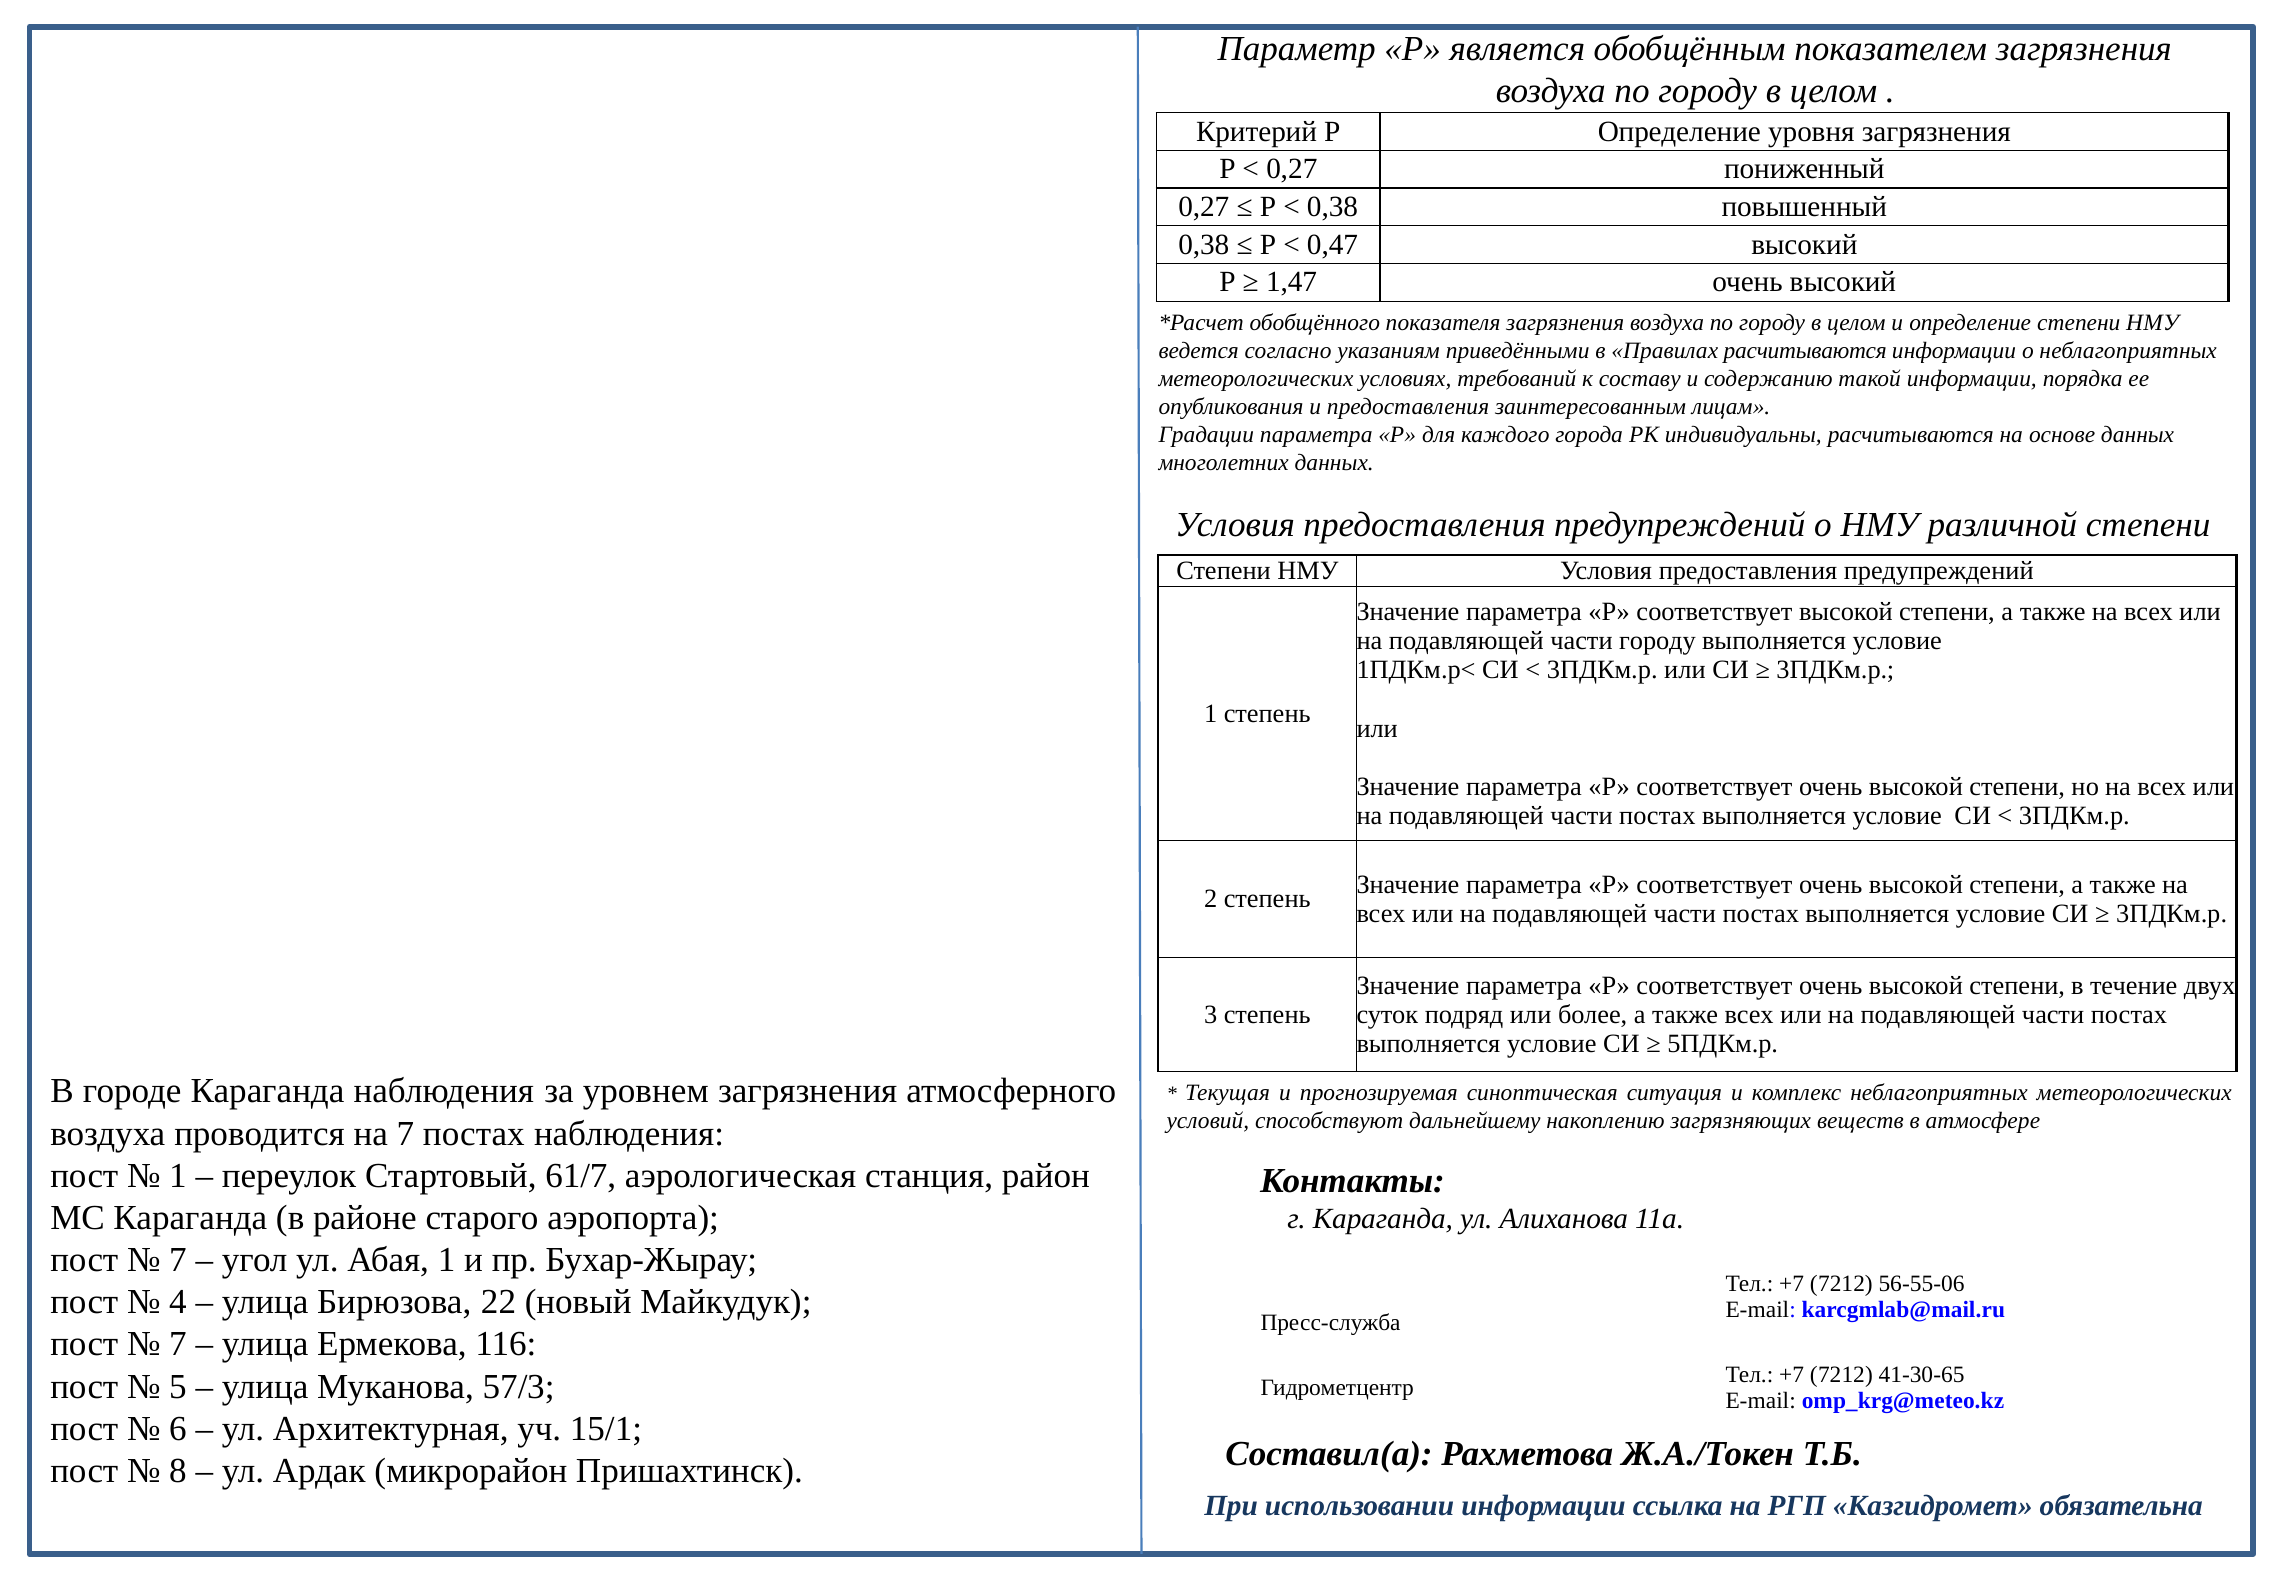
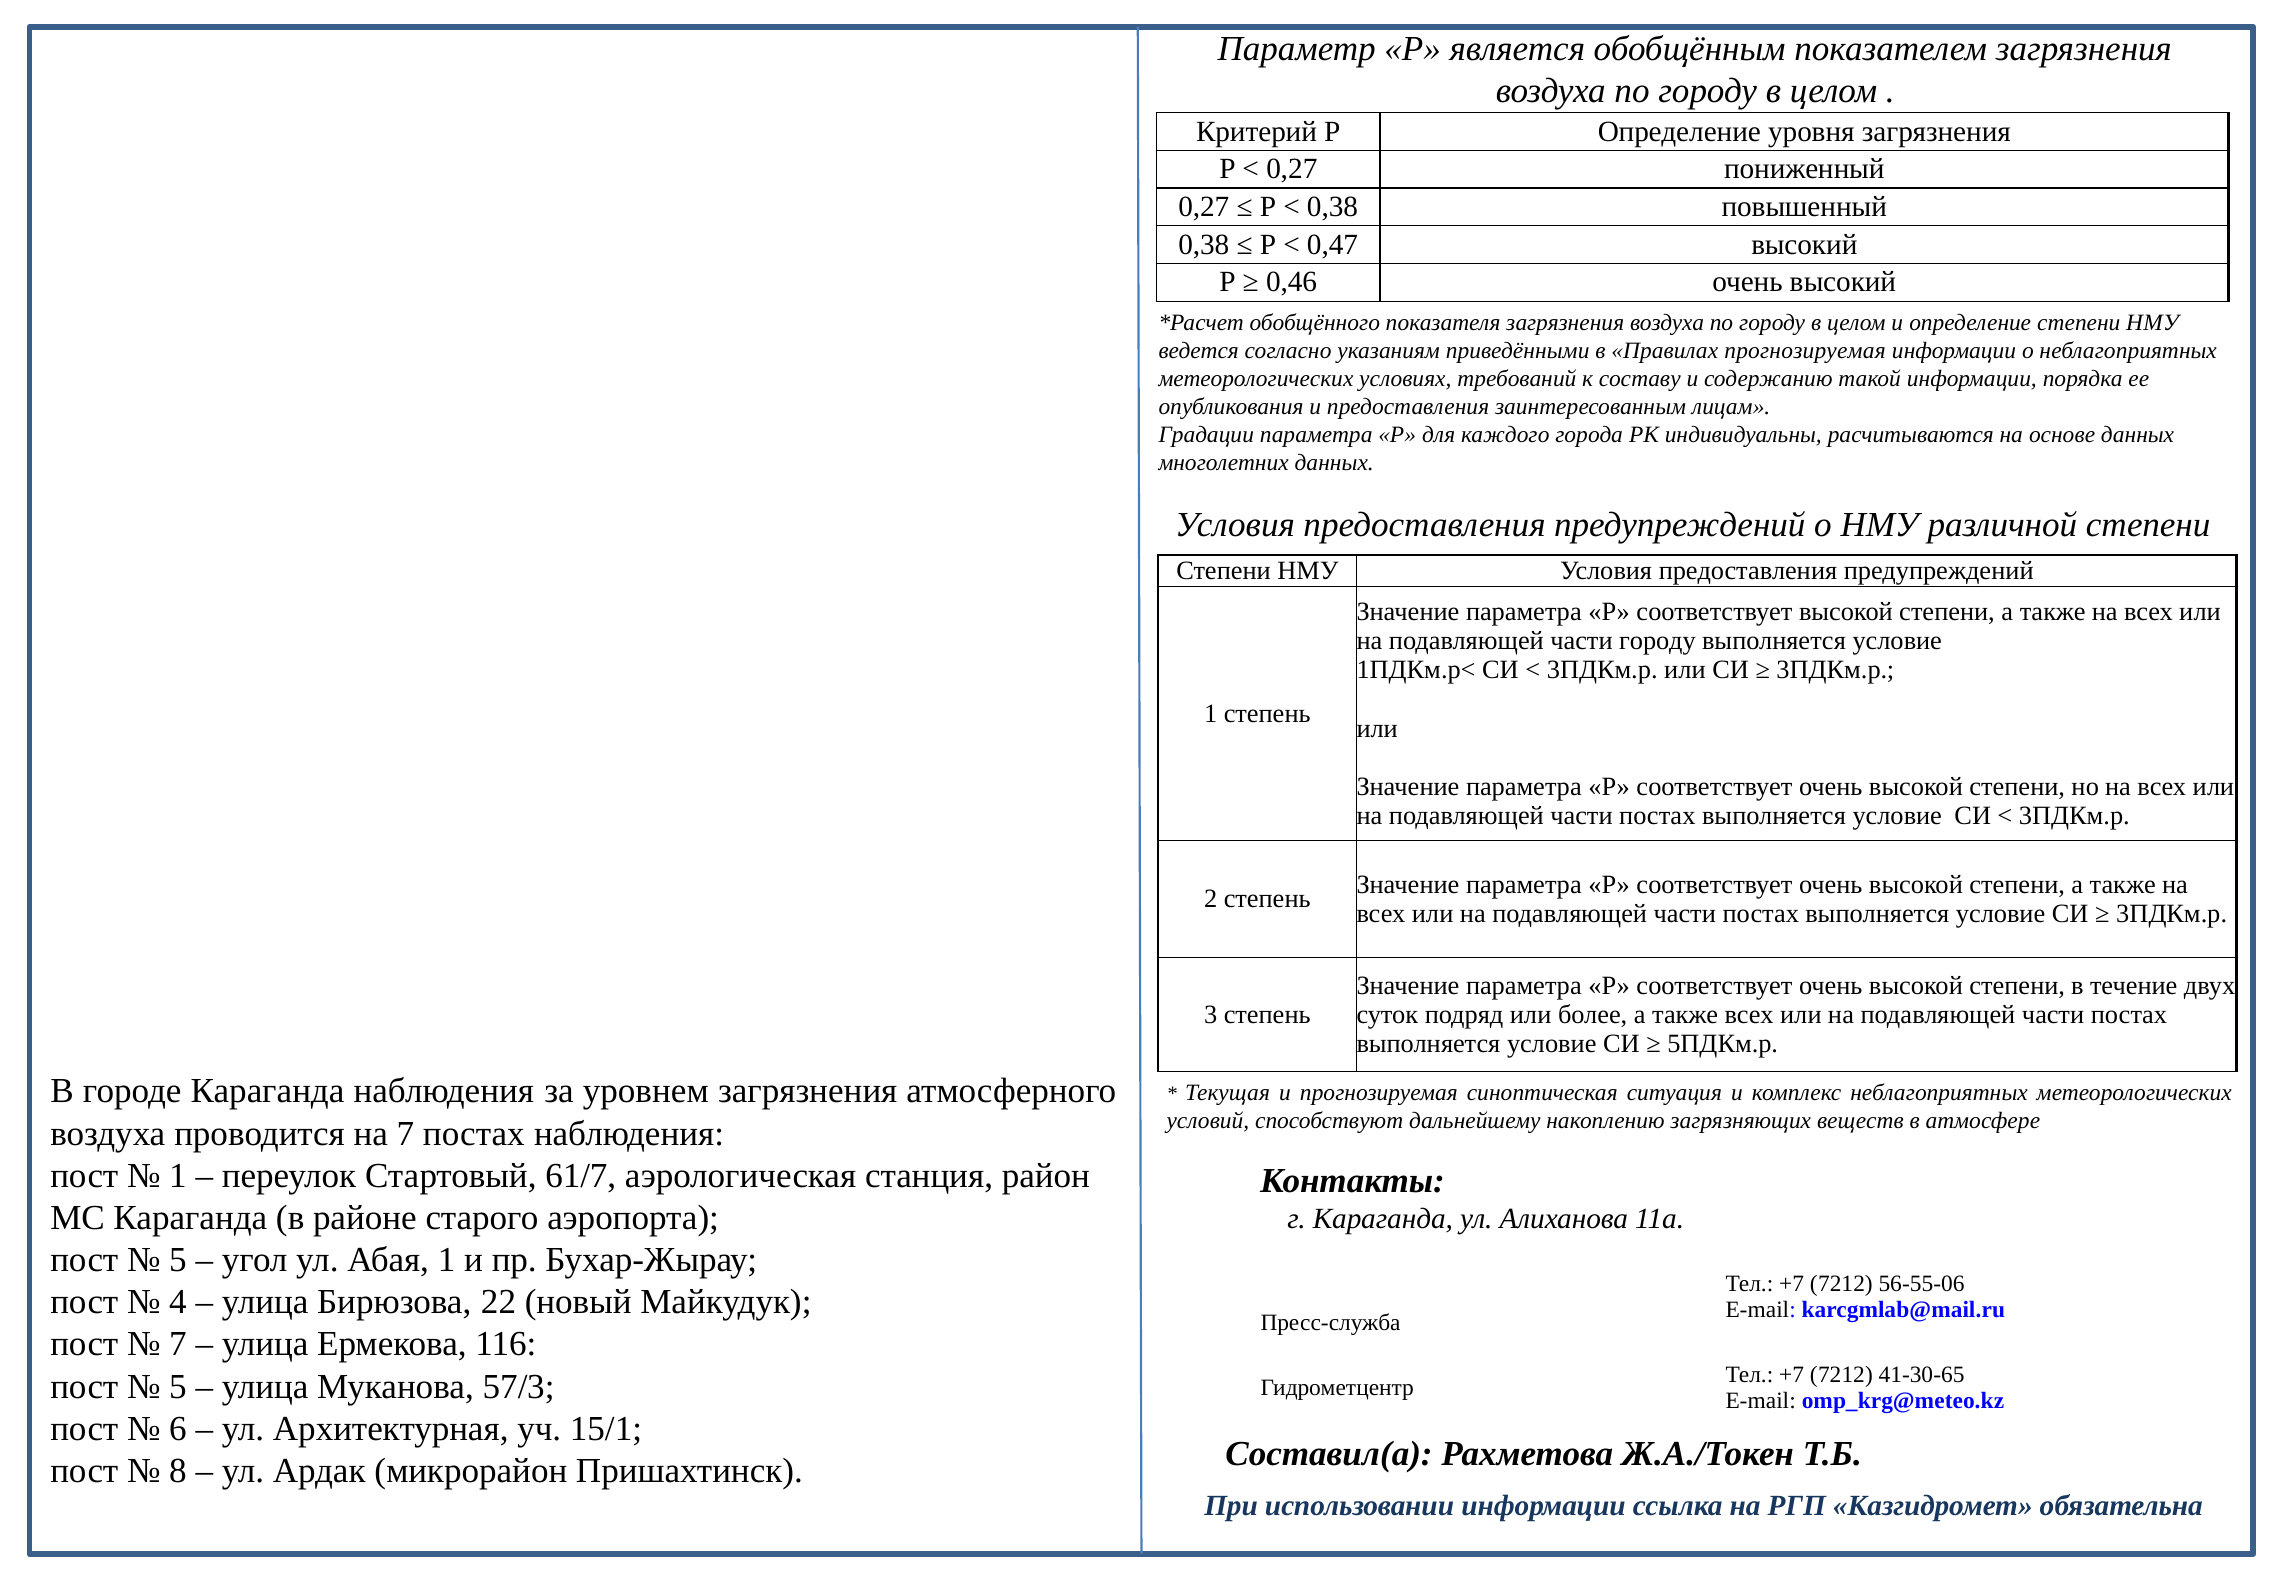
1,47: 1,47 -> 0,46 (1292, 282)
Правилах расчитываются: расчитываются -> прогнозируемая (1805, 351)
7: 7 -> 5 (178, 1260)
